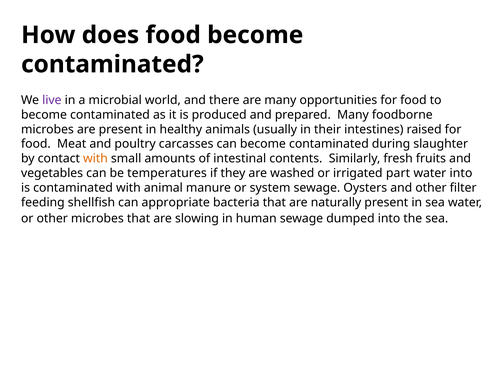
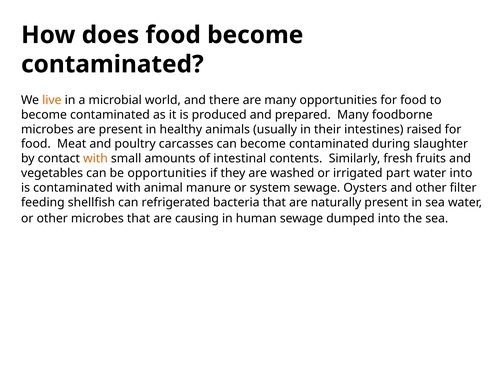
live colour: purple -> orange (52, 100)
be temperatures: temperatures -> opportunities (167, 173)
appropriate: appropriate -> refrigerated (176, 203)
slowing: slowing -> causing (197, 219)
